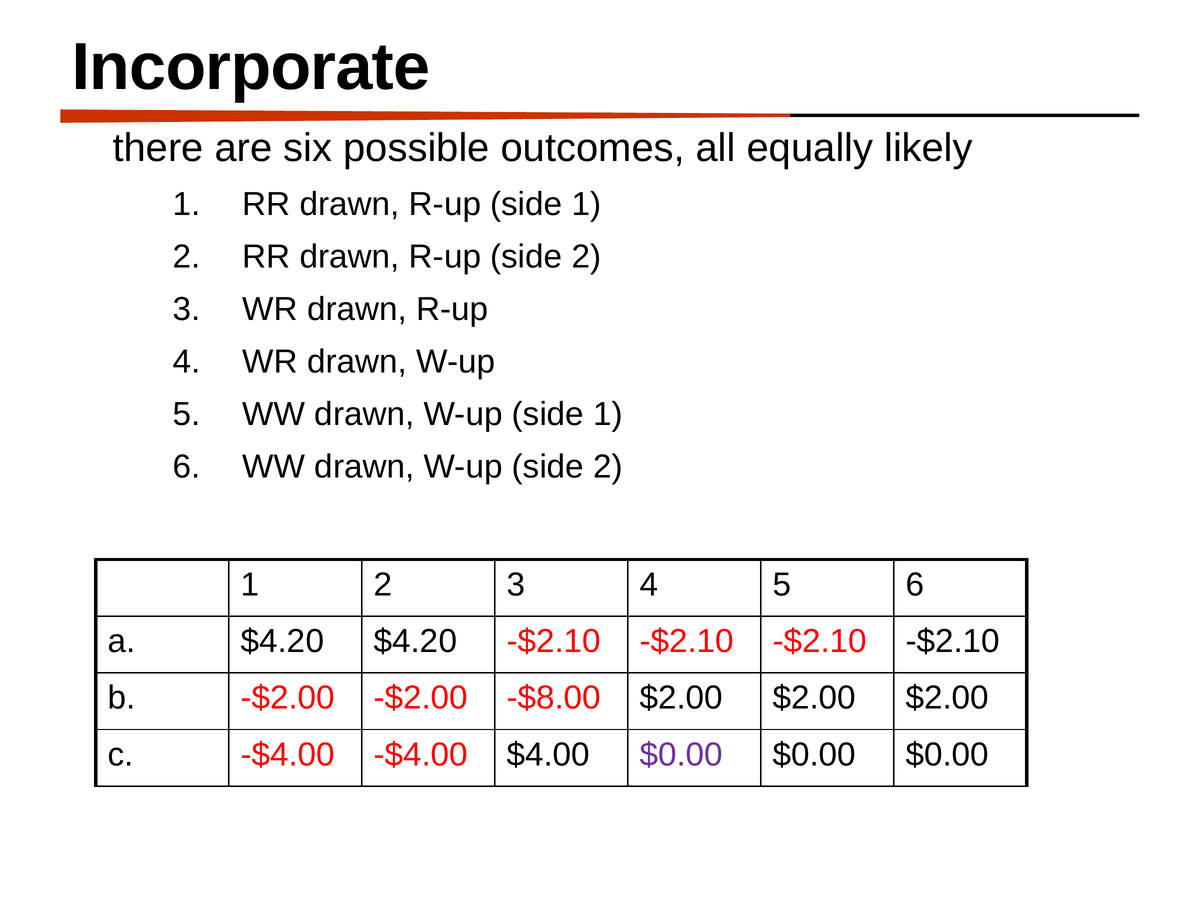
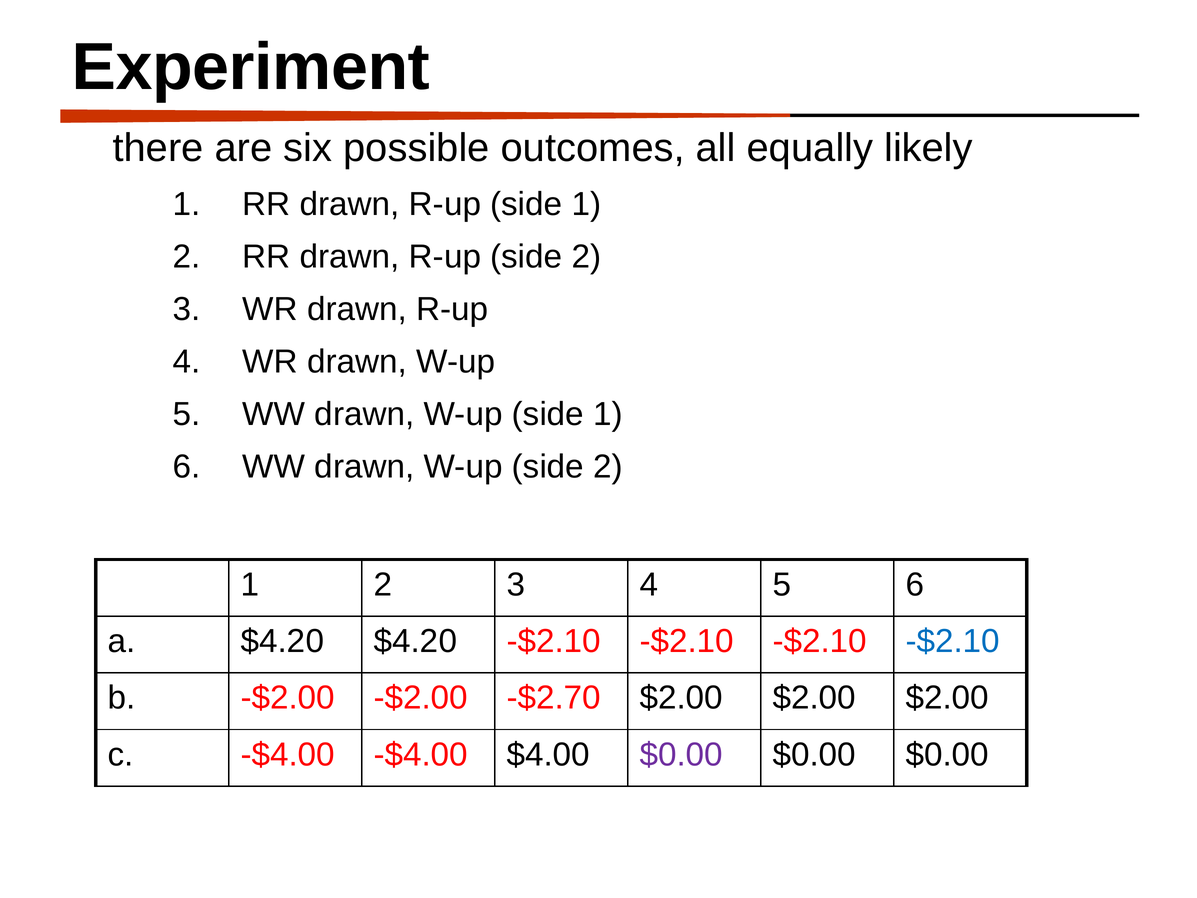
Incorporate: Incorporate -> Experiment (251, 67)
-$2.10 colour: black -> blue (953, 641)
-$8.00: -$8.00 -> -$2.70 (554, 698)
